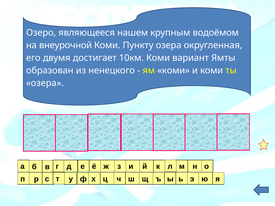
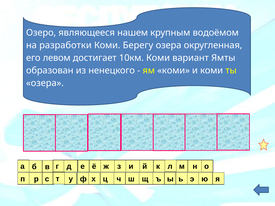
внеурочной: внеурочной -> разработки (65, 45)
Пункту: Пункту -> Берегу (138, 45)
двумя: двумя -> левом (57, 58)
